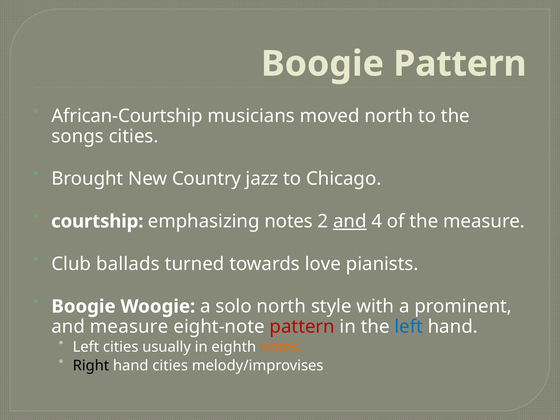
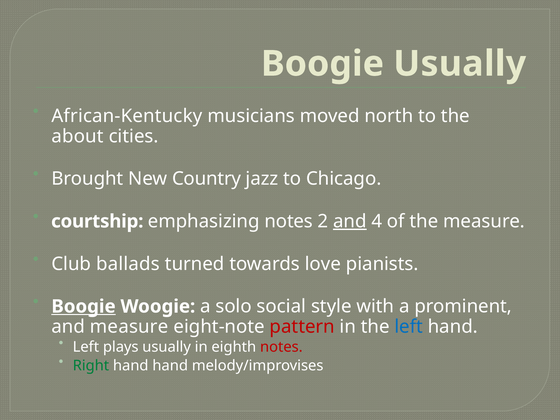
Boogie Pattern: Pattern -> Usually (460, 64)
African-Courtship: African-Courtship -> African-Kentucky (127, 116)
songs: songs -> about (78, 136)
Boogie underline: none -> present (84, 306)
solo north: north -> social (281, 306)
Left cities: cities -> plays (121, 347)
notes colour: orange -> red (281, 347)
Right colour: black -> green (91, 366)
hand cities: cities -> hand (170, 366)
